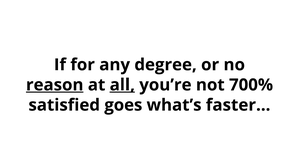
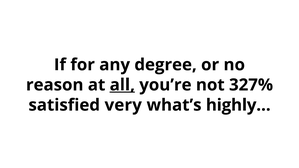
reason underline: present -> none (55, 85)
700%: 700% -> 327% (251, 85)
goes: goes -> very (123, 105)
faster…: faster… -> highly… (238, 105)
